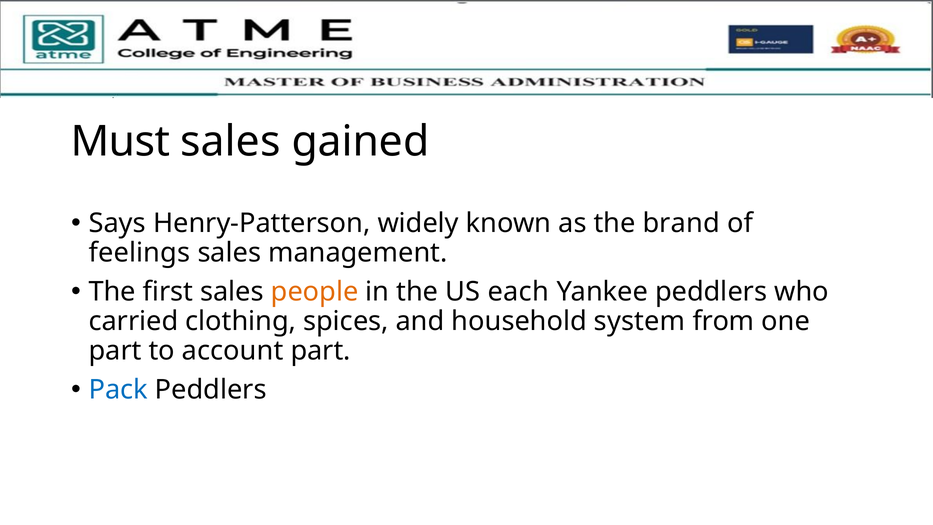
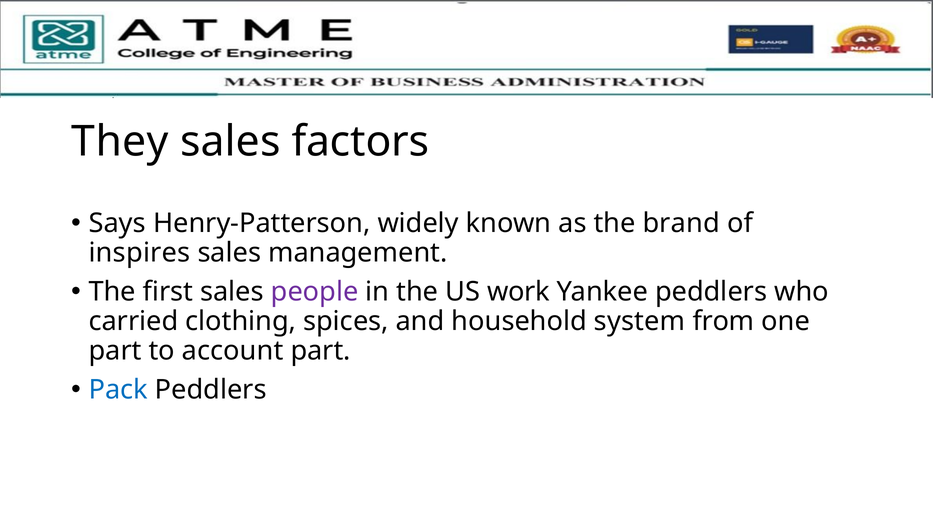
Must: Must -> They (120, 142)
gained: gained -> factors (360, 142)
feelings: feelings -> inspires (139, 253)
people colour: orange -> purple (315, 292)
each: each -> work (519, 292)
